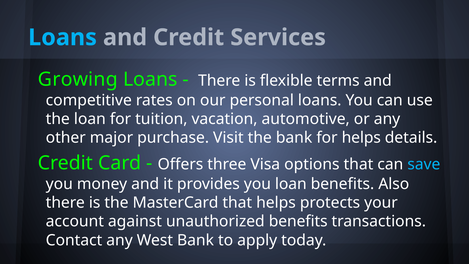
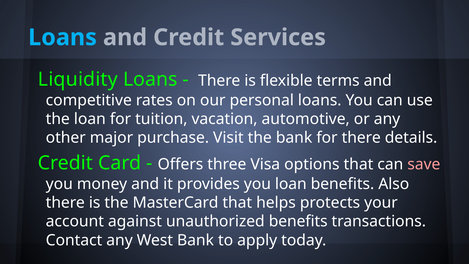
Growing: Growing -> Liquidity (78, 79)
for helps: helps -> there (361, 138)
save colour: light blue -> pink (424, 164)
